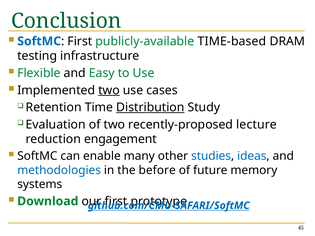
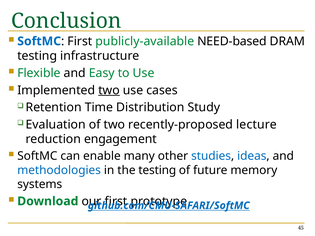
TIME-based: TIME-based -> NEED-based (232, 41)
Distribution underline: present -> none (150, 107)
the before: before -> testing (157, 170)
